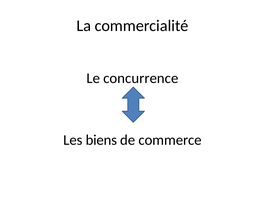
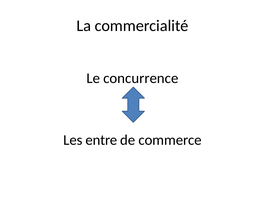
biens: biens -> entre (101, 140)
